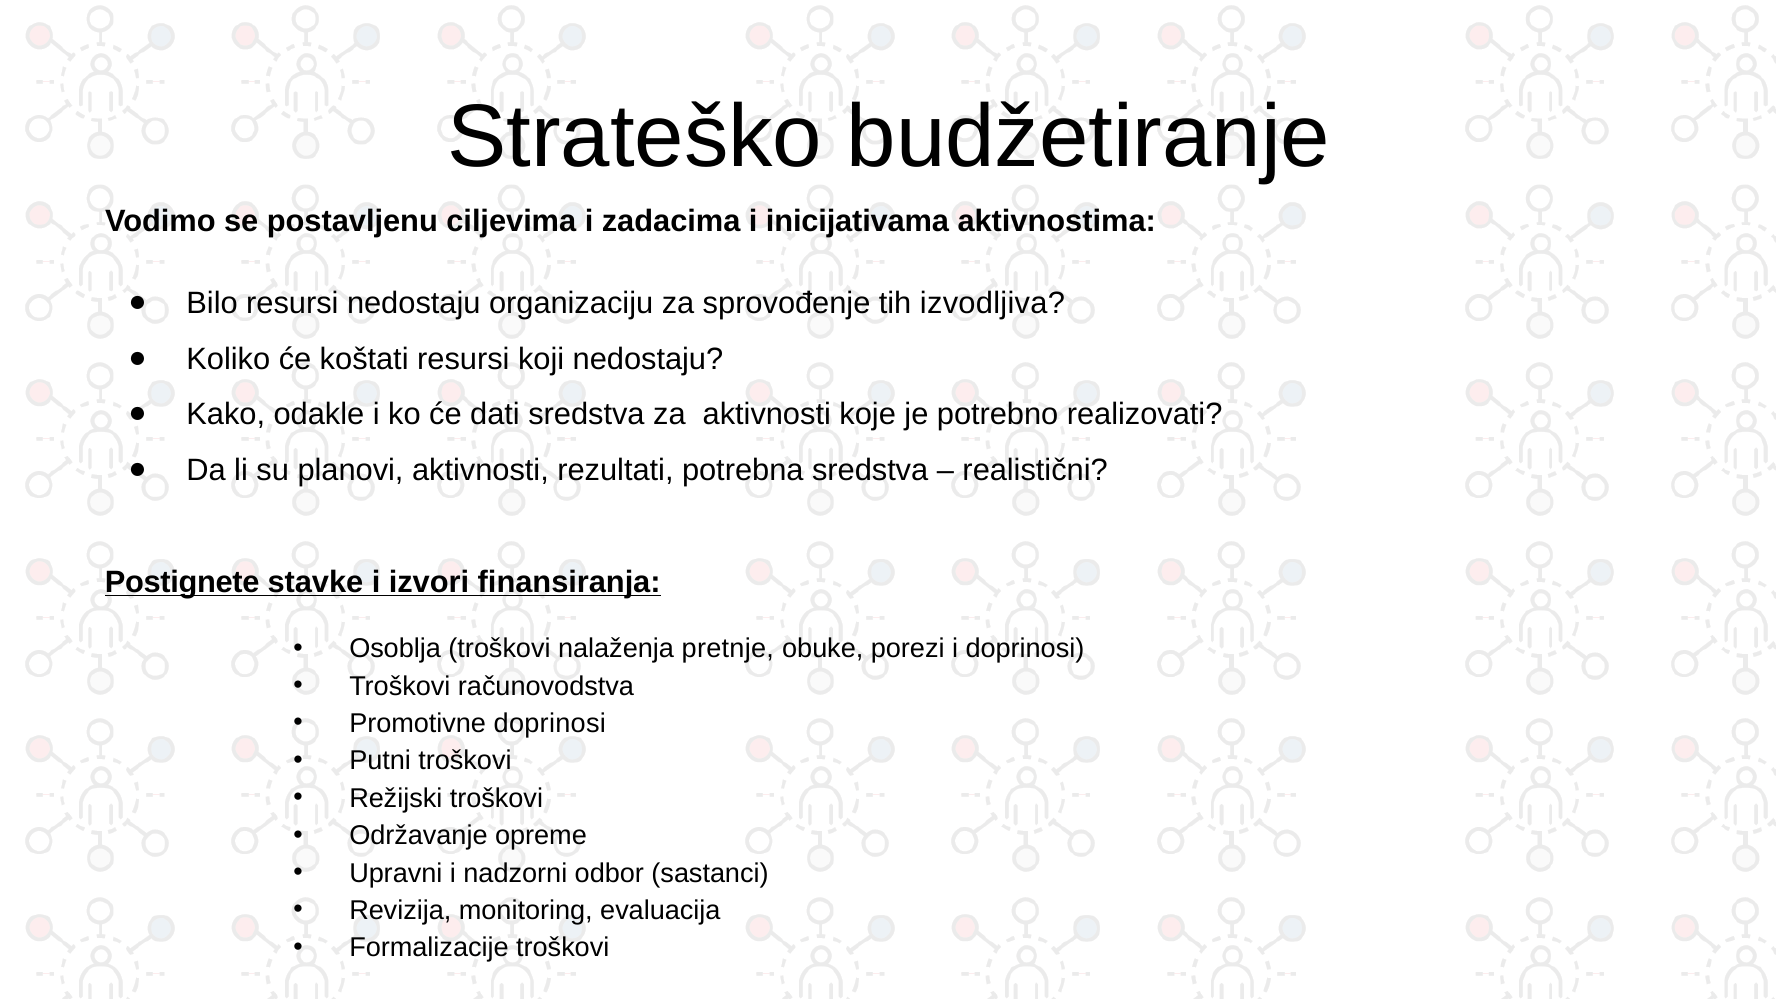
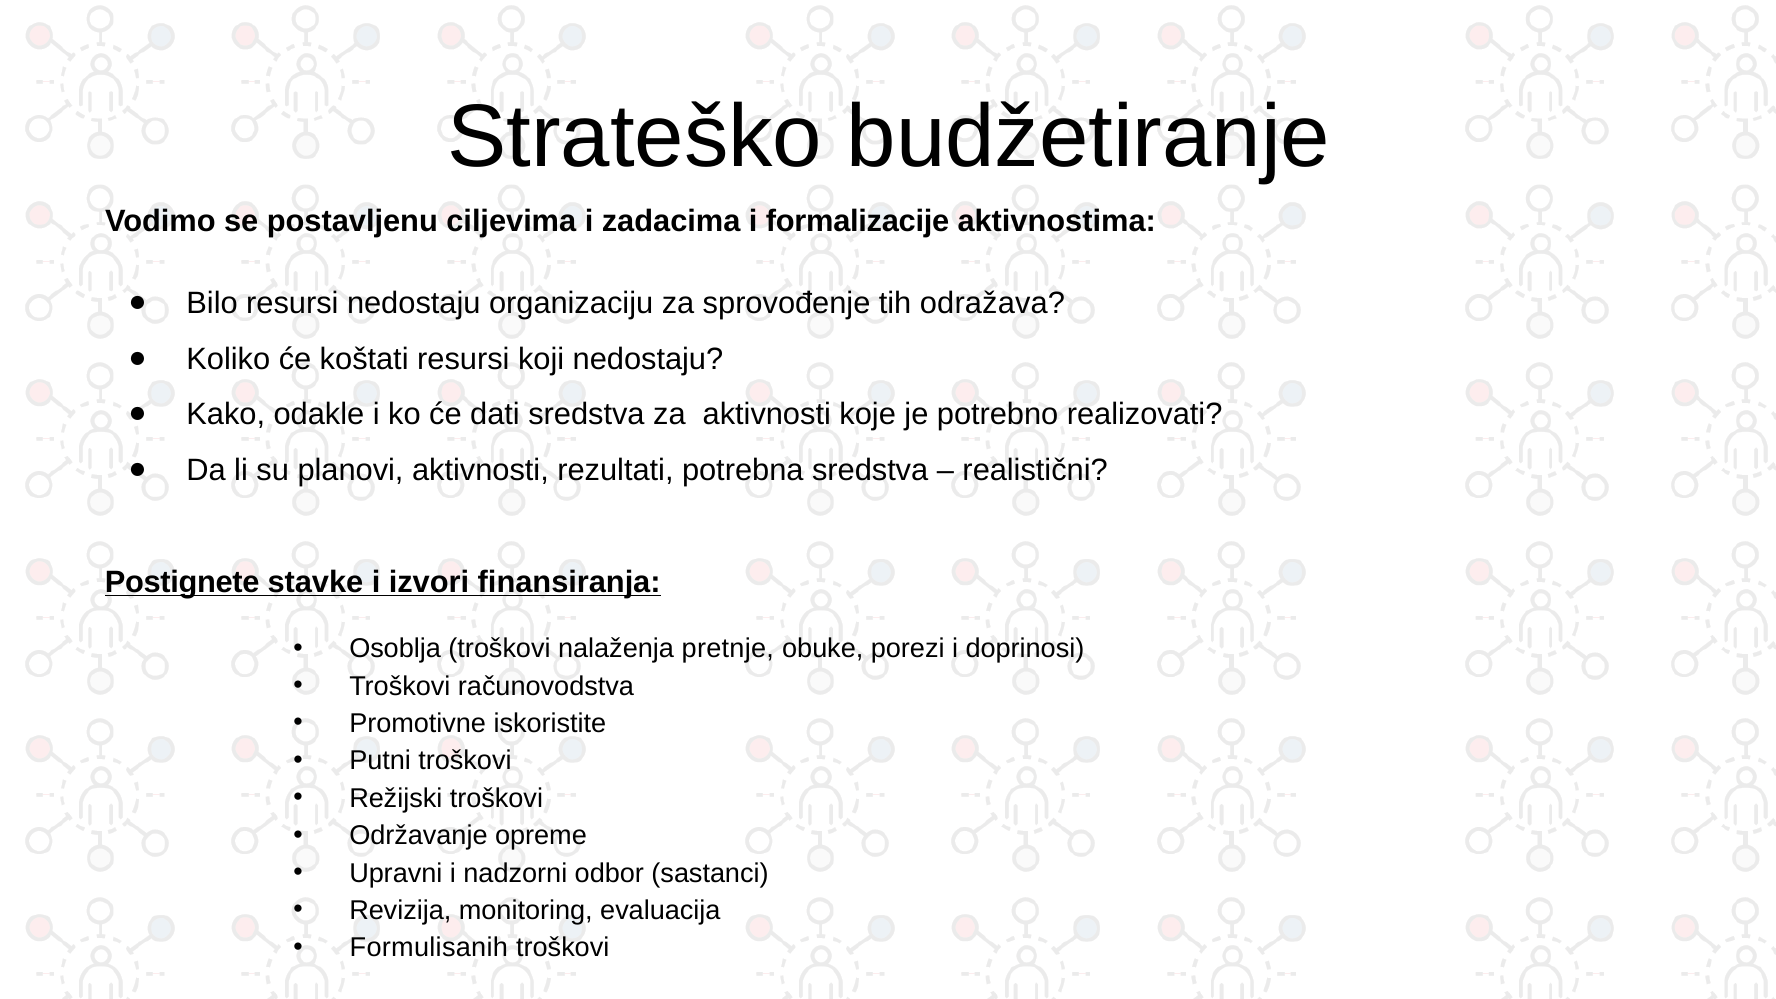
inicijativama: inicijativama -> formalizacije (858, 221)
izvodljiva: izvodljiva -> odražava (993, 304)
Promotivne doprinosi: doprinosi -> iskoristite (550, 724)
Formalizacije: Formalizacije -> Formulisanih (429, 948)
